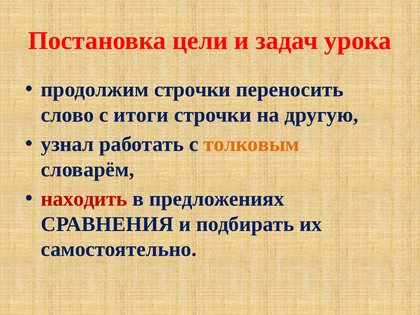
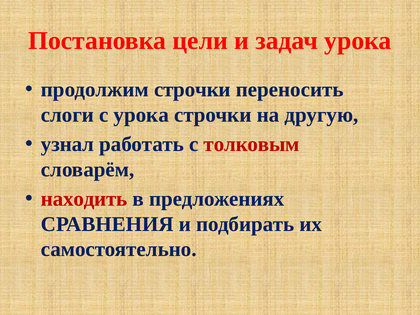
слово: слово -> слоги (67, 115)
с итоги: итоги -> урока (141, 115)
толковым colour: orange -> red (252, 144)
